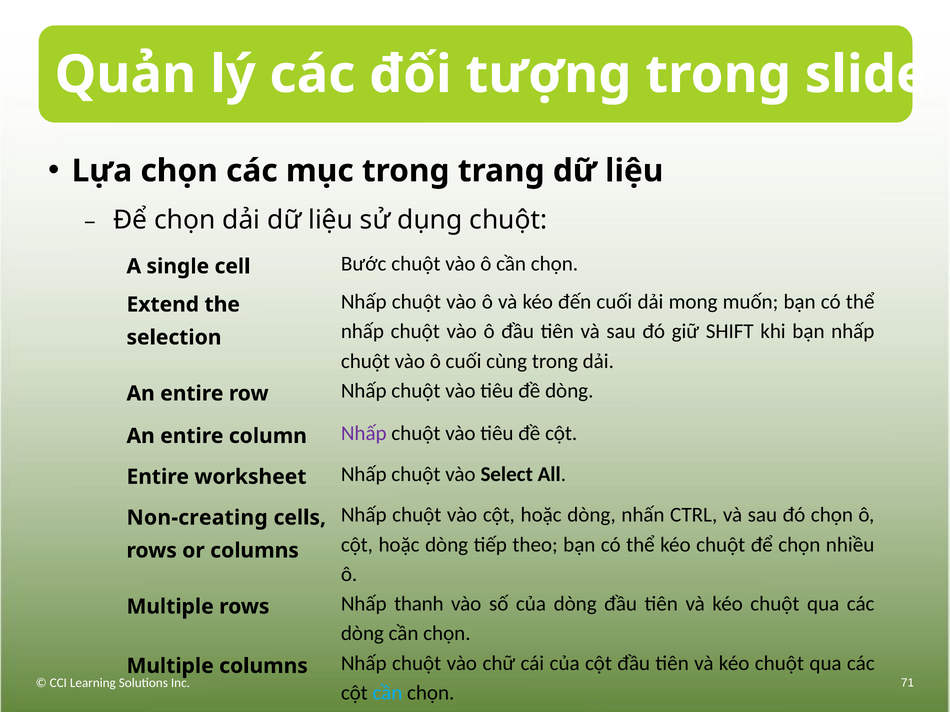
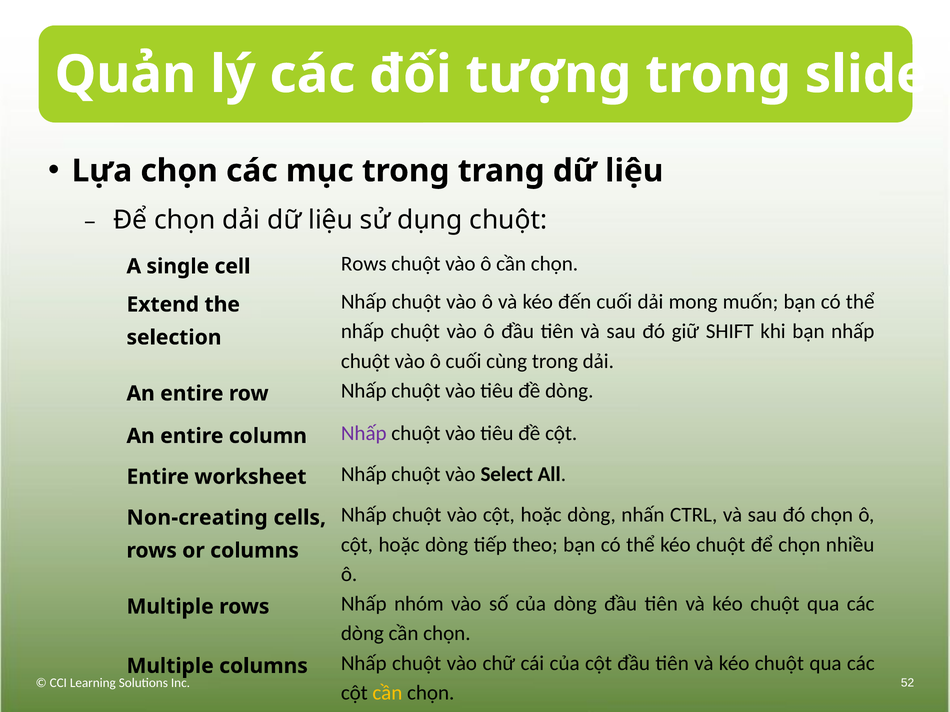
cell Bước: Bước -> Rows (364, 264)
thanh: thanh -> nhóm (419, 604)
71: 71 -> 52 (908, 683)
cần colour: light blue -> yellow (387, 693)
